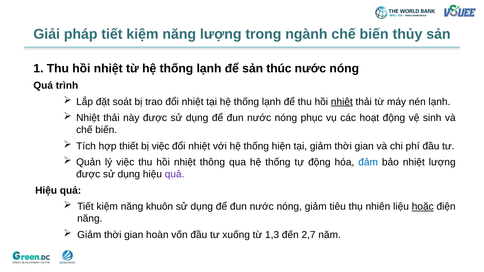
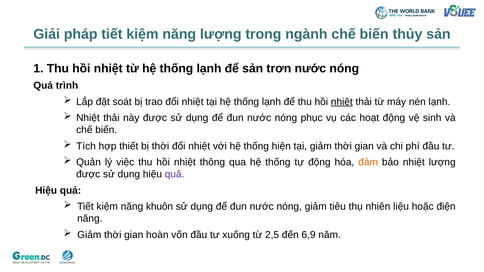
thúc: thúc -> trơn (279, 69)
bị việc: việc -> thời (160, 146)
đảm colour: blue -> orange (368, 162)
hoặc underline: present -> none (423, 207)
1,3: 1,3 -> 2,5 (272, 235)
2,7: 2,7 -> 6,9 (309, 235)
